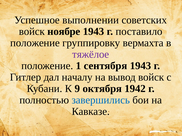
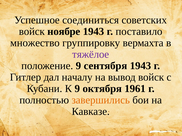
выполнении: выполнении -> соединиться (91, 20)
положение: положение -> множество (35, 43)
положение 1: 1 -> 9 (78, 66)
1942: 1942 -> 1961 (135, 89)
завершились colour: blue -> orange (101, 100)
